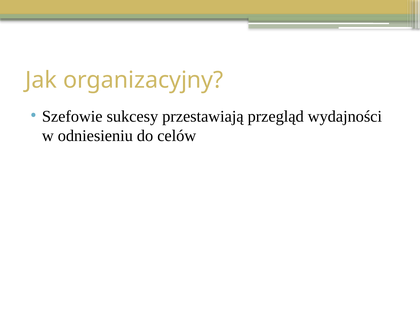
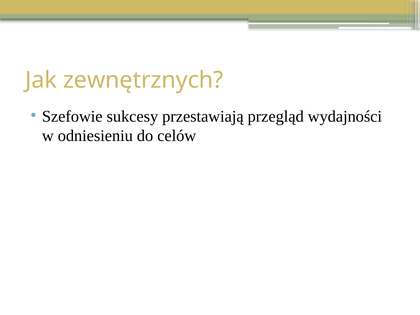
organizacyjny: organizacyjny -> zewnętrznych (143, 80)
